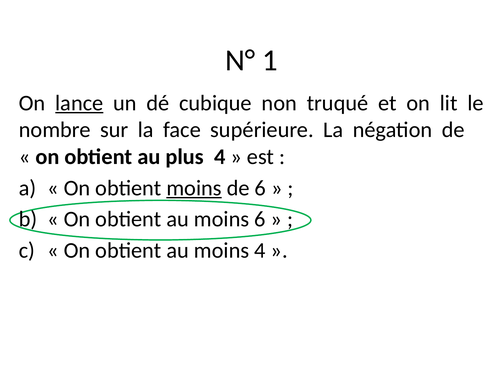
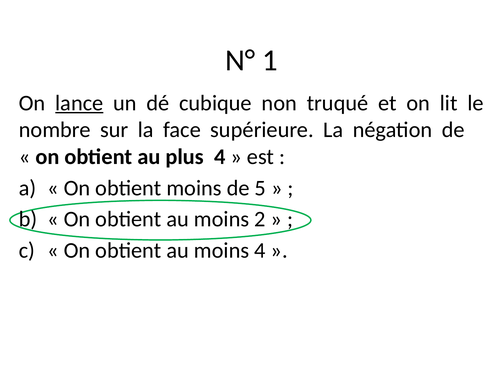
moins underline: present -> none (194, 188)
de 6: 6 -> 5 (260, 188)
moins 6: 6 -> 2 (260, 219)
